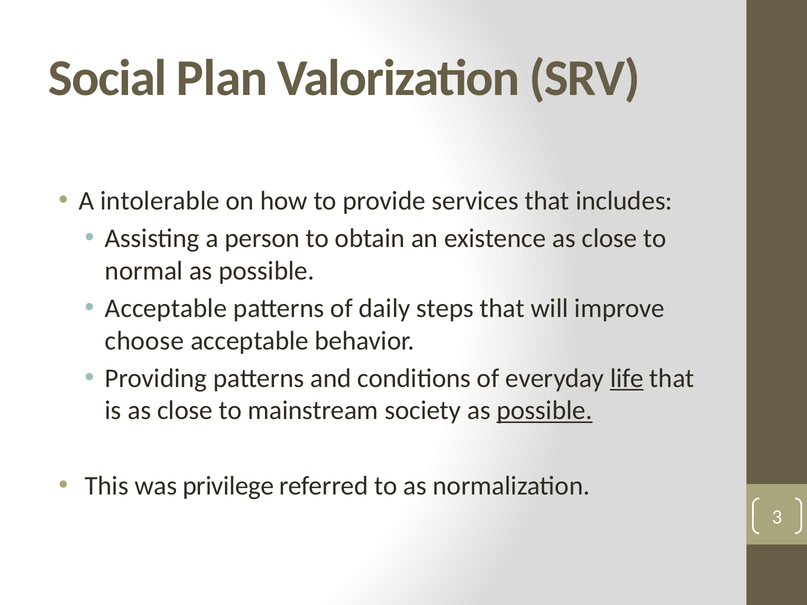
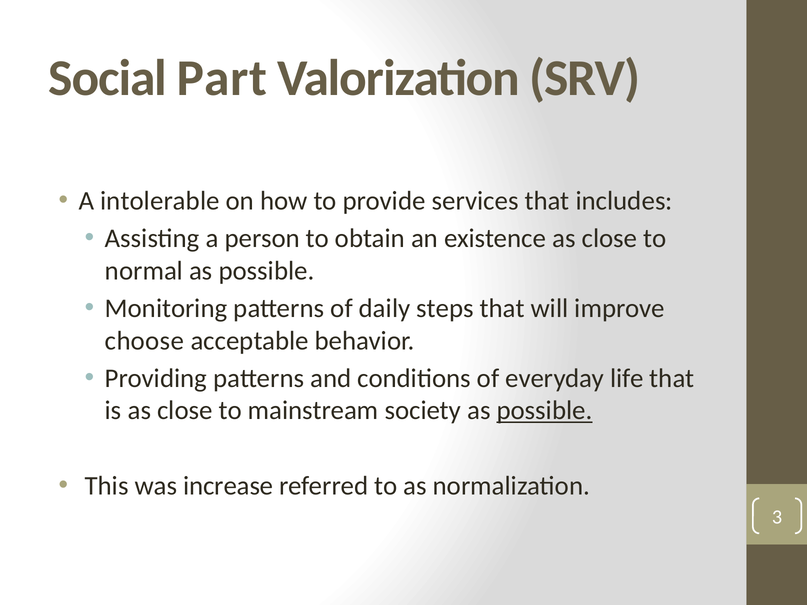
Plan: Plan -> Part (222, 78)
Acceptable: Acceptable -> Monitoring (166, 309)
life underline: present -> none (627, 378)
privilege: privilege -> increase (228, 486)
